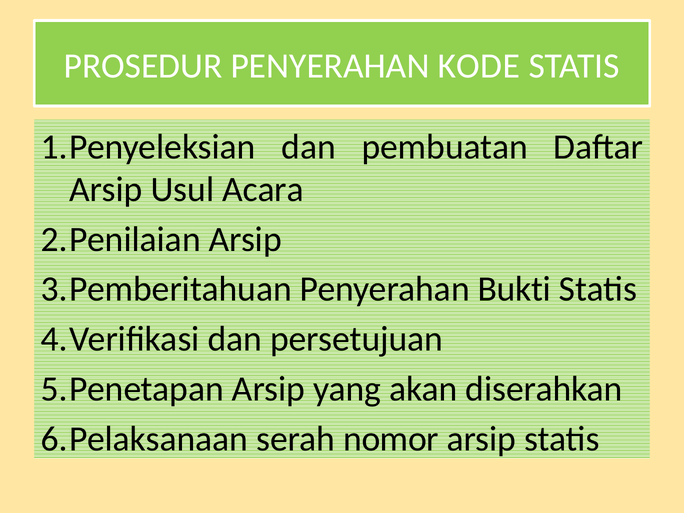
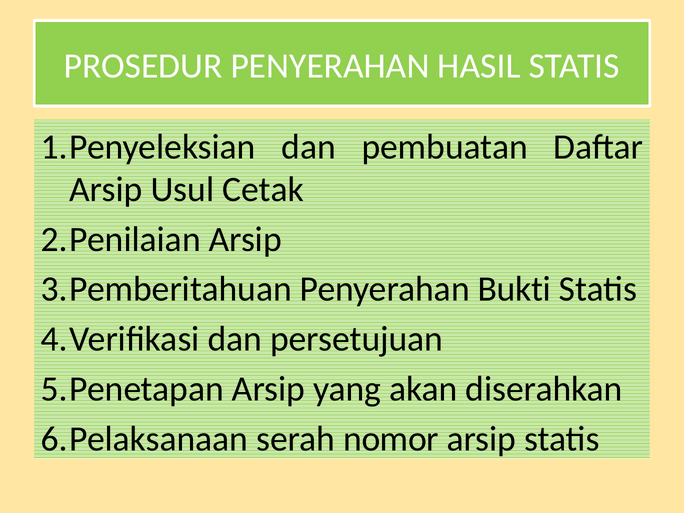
KODE: KODE -> HASIL (479, 66)
Acara: Acara -> Cetak (263, 190)
